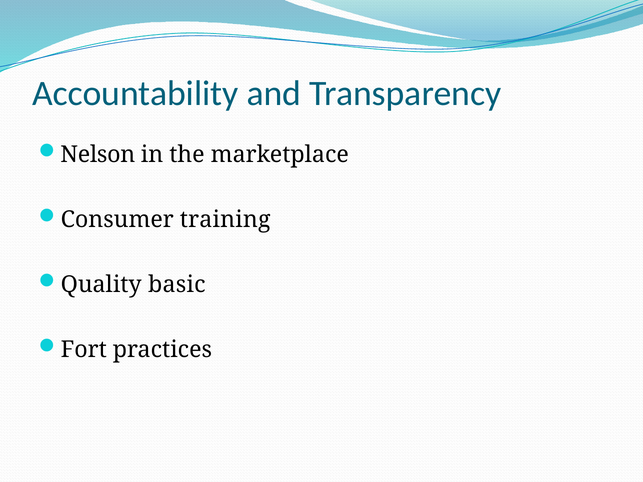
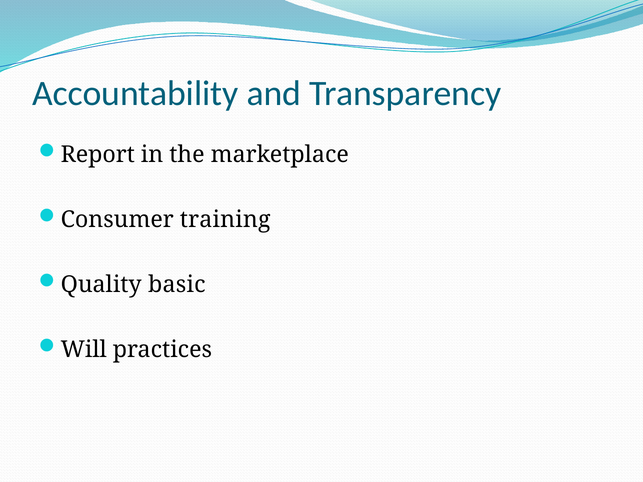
Nelson: Nelson -> Report (98, 155)
Fort: Fort -> Will (84, 350)
